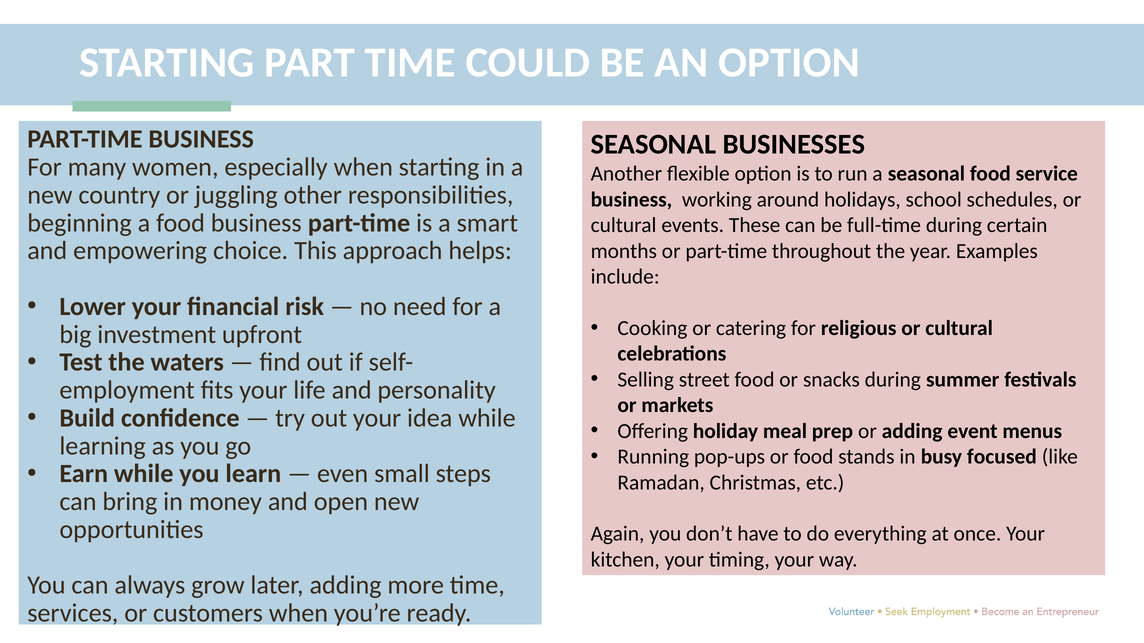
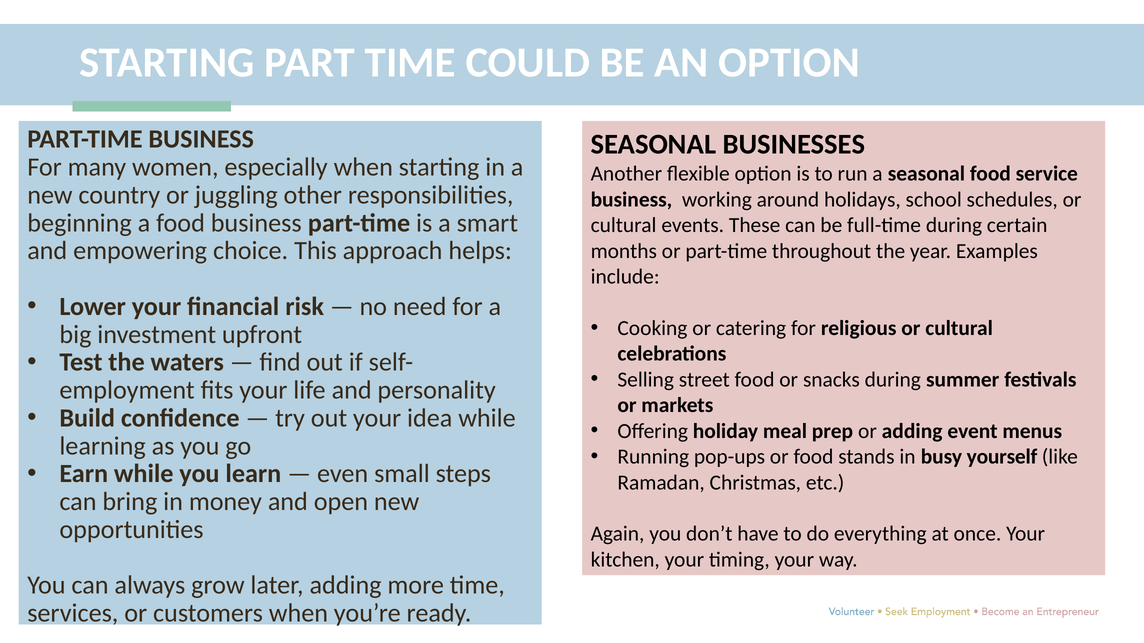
focused: focused -> yourself (1002, 457)
